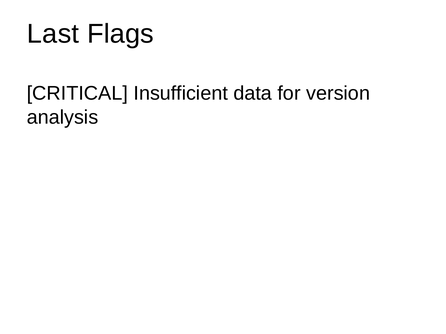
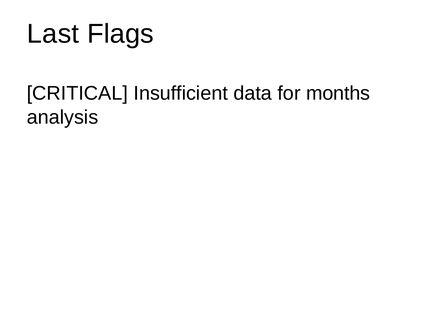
version: version -> months (338, 94)
